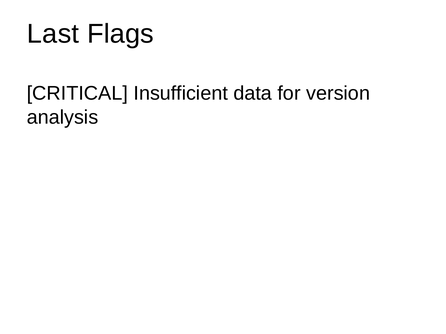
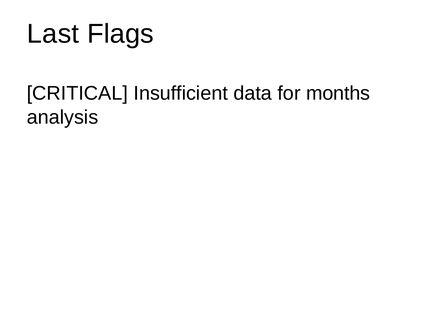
version: version -> months (338, 94)
